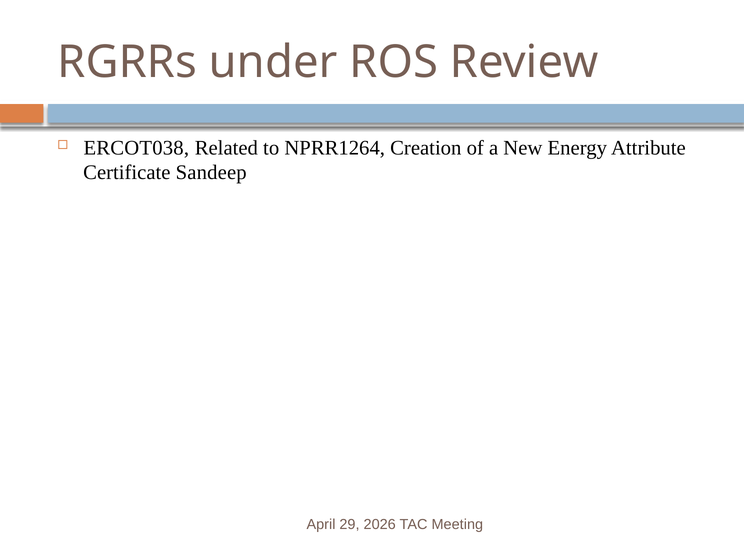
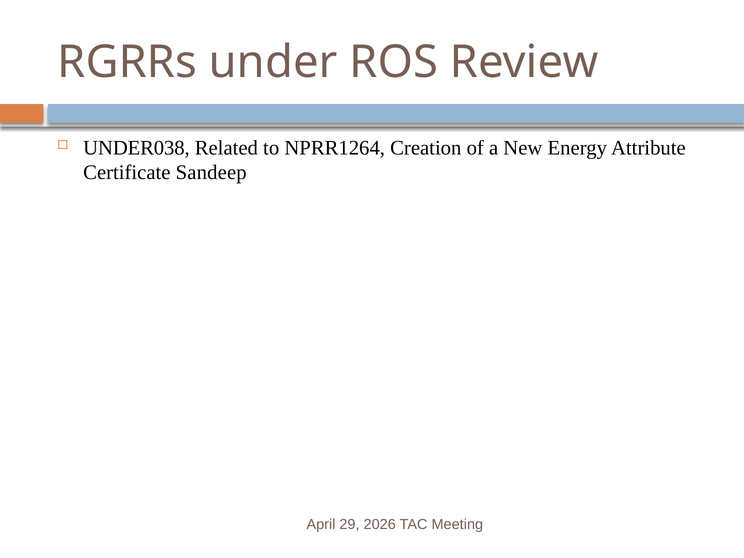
ERCOT038: ERCOT038 -> UNDER038 (136, 148)
